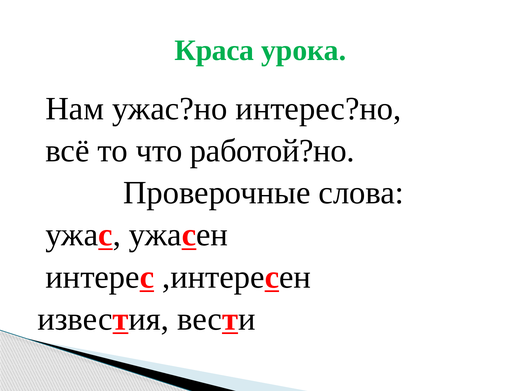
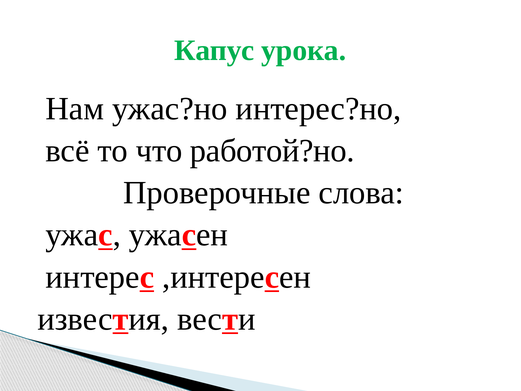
Краса: Краса -> Капус (214, 50)
